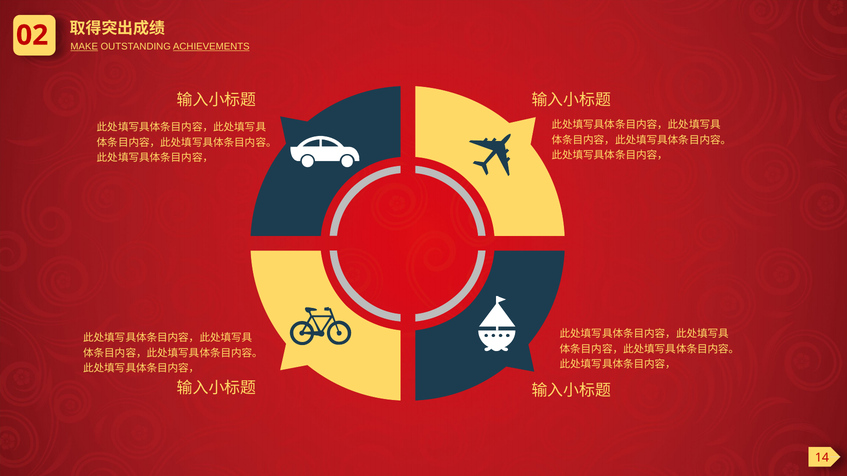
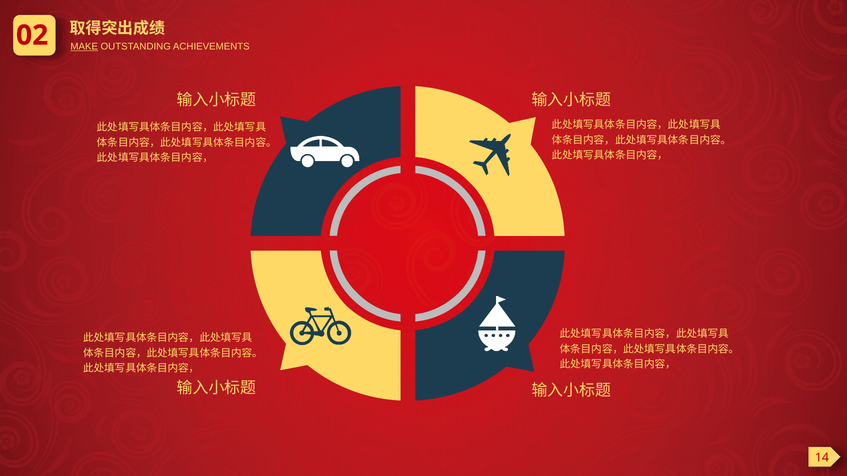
ACHIEVEMENTS underline: present -> none (211, 47)
